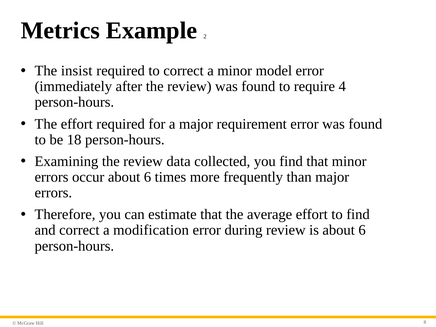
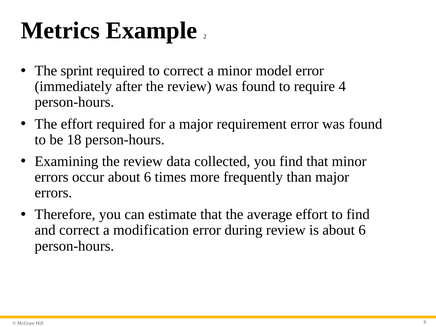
insist: insist -> sprint (77, 71)
